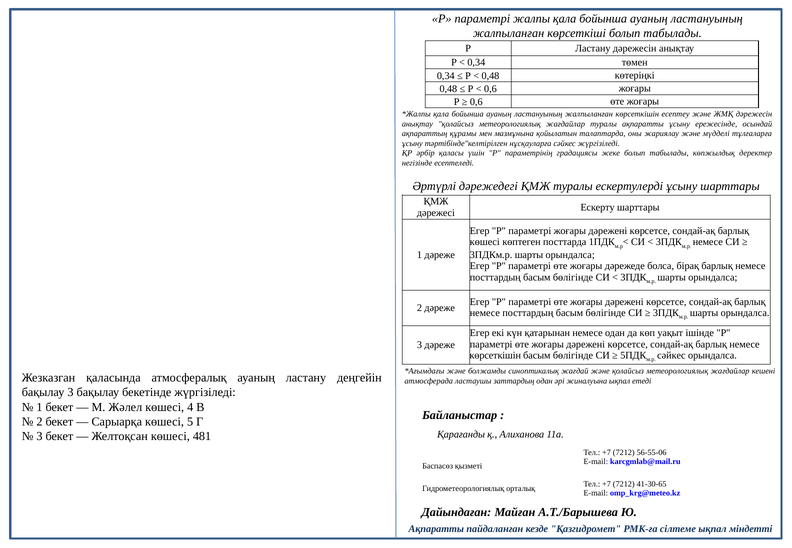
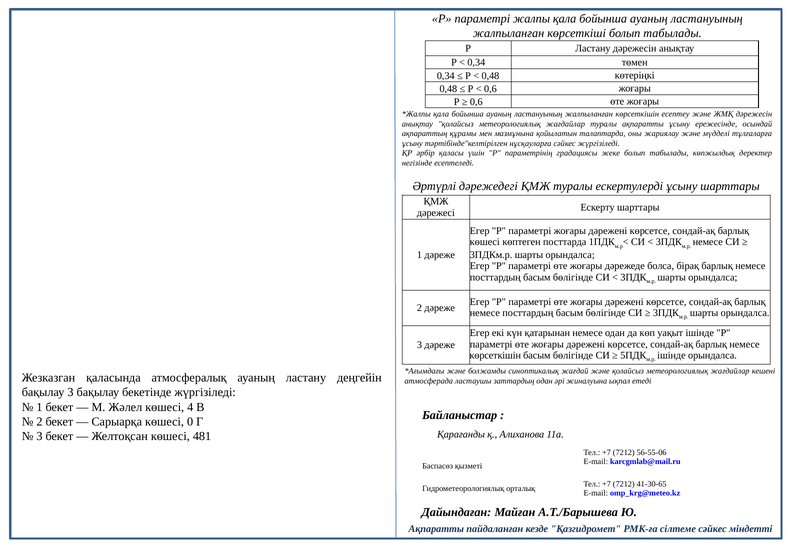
сәйкес: сәйкес -> ішінде (671, 356)
5: 5 -> 0 (190, 422)
сілтеме ықпал: ықпал -> сәйкес (713, 529)
